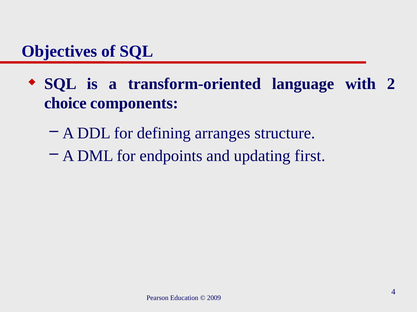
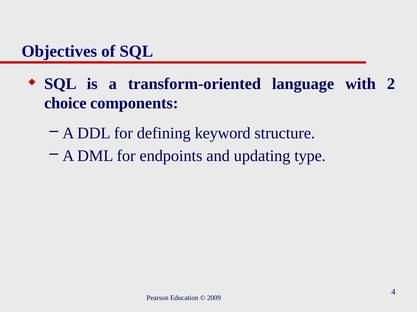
arranges: arranges -> keyword (223, 133)
first: first -> type (310, 156)
